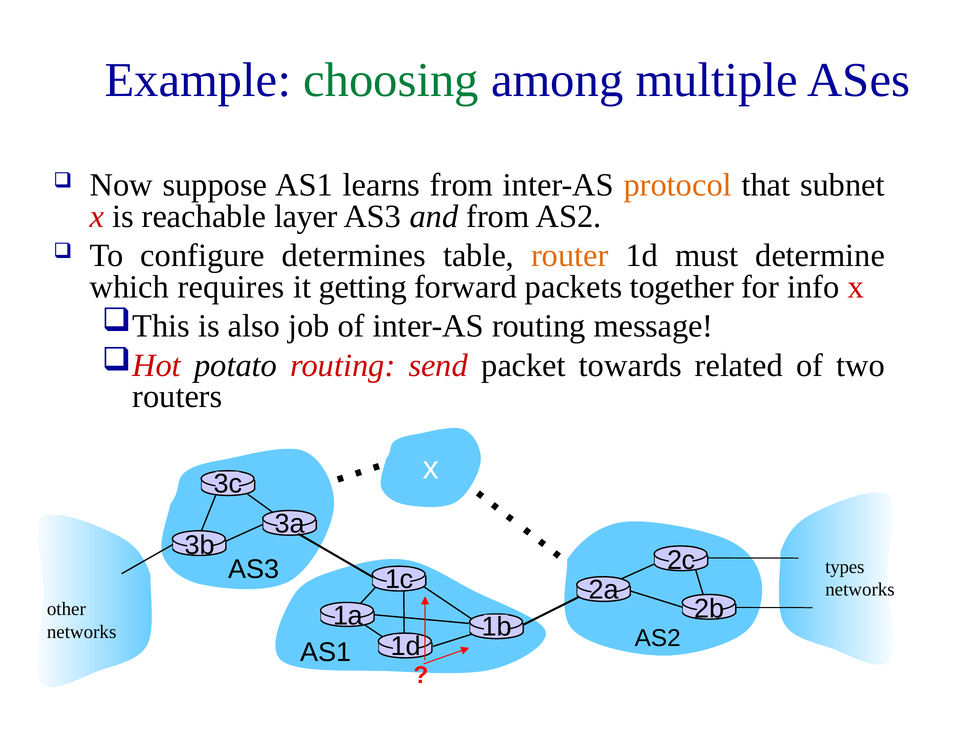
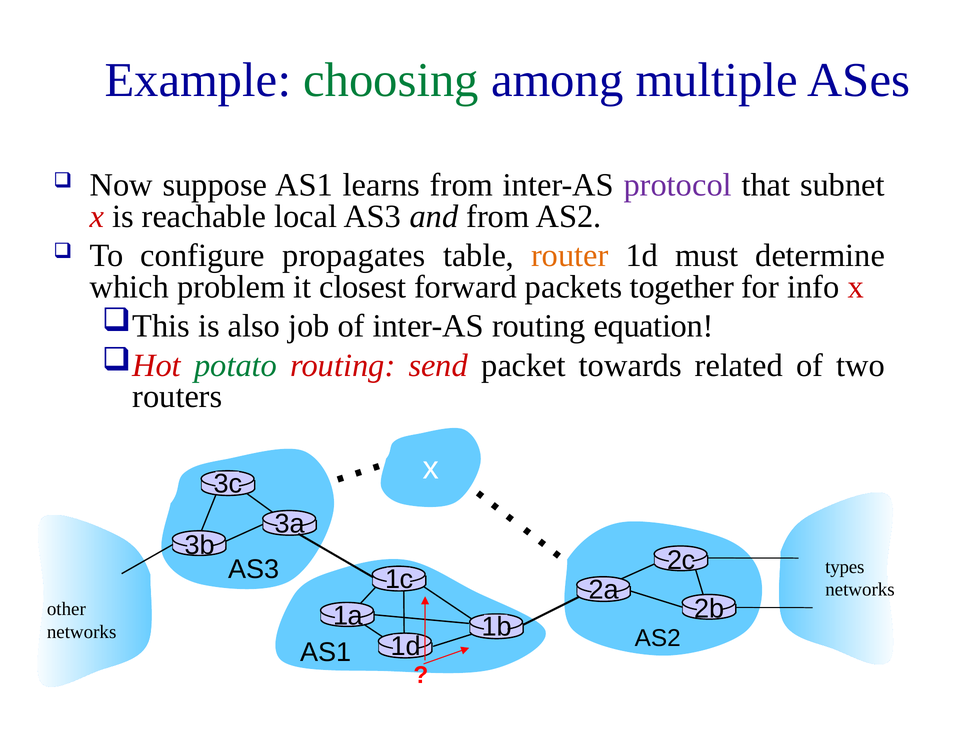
protocol colour: orange -> purple (678, 185)
layer: layer -> local (306, 217)
determines: determines -> propagates (354, 256)
requires: requires -> problem (231, 287)
getting: getting -> closest (363, 287)
message: message -> equation (654, 326)
potato colour: black -> green (236, 366)
